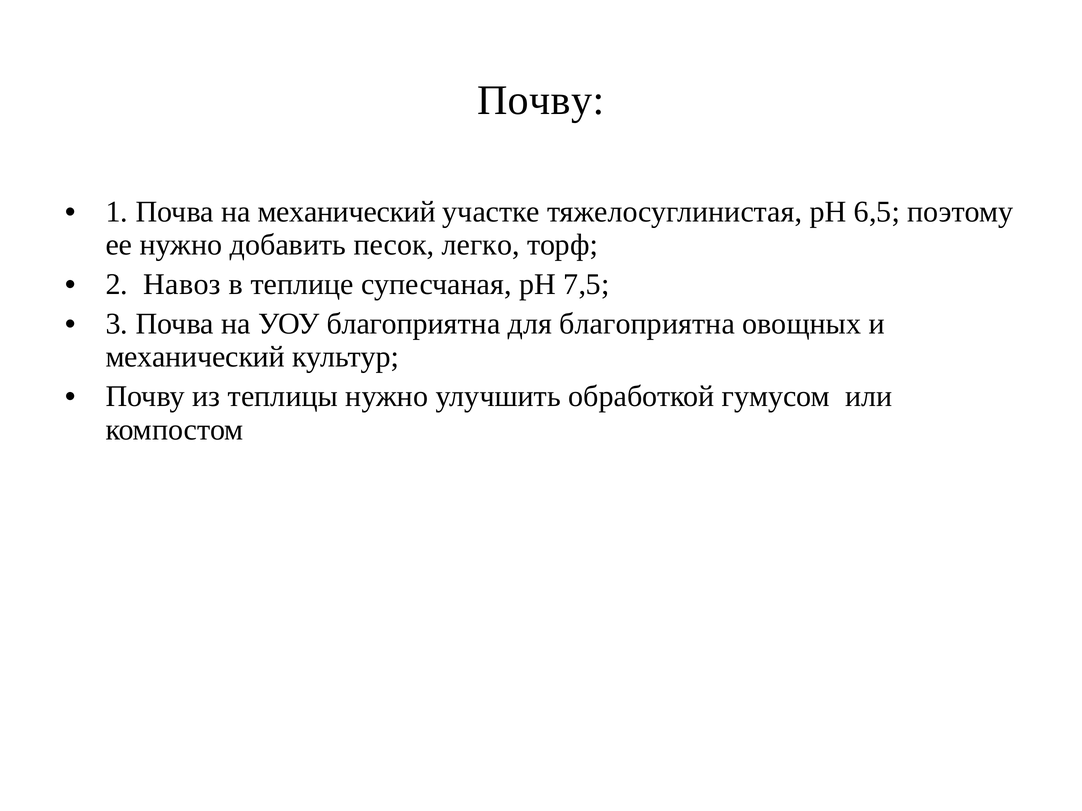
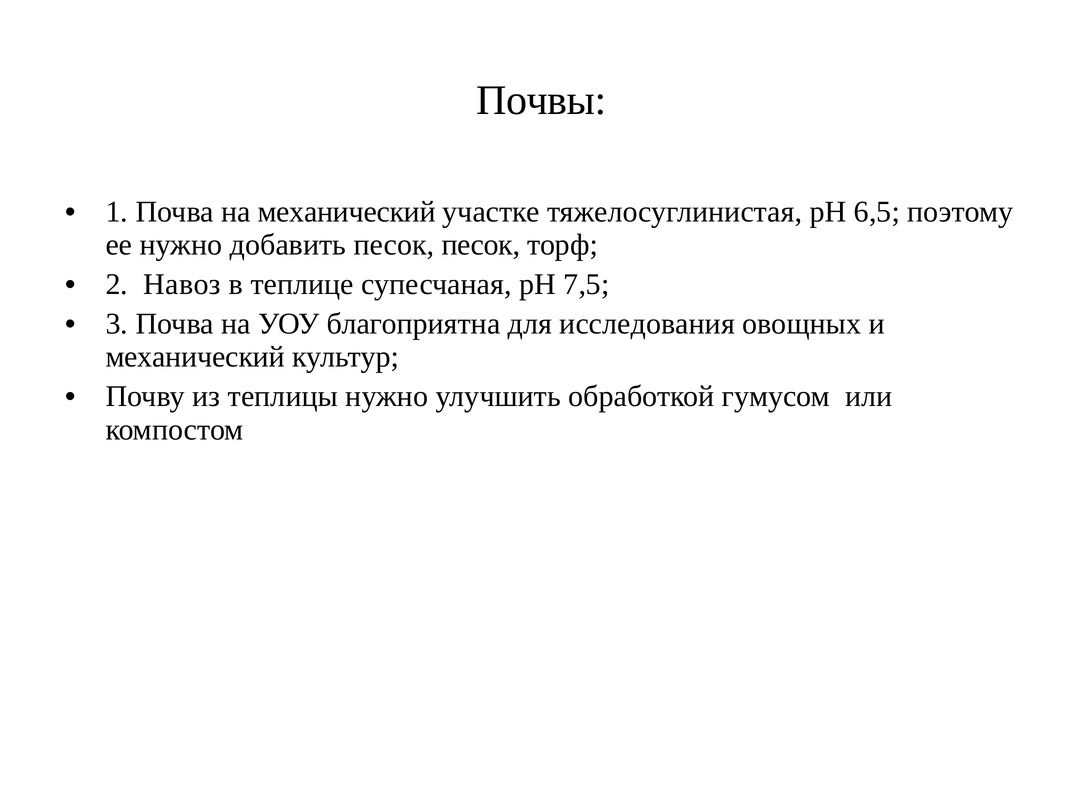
Почву: Почву -> Почвы (541, 100)
песок легко: легко -> песок (481, 245)
для благоприятна: благоприятна -> исследования (647, 324)
